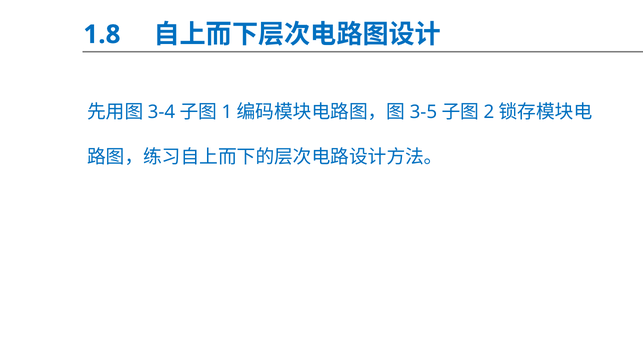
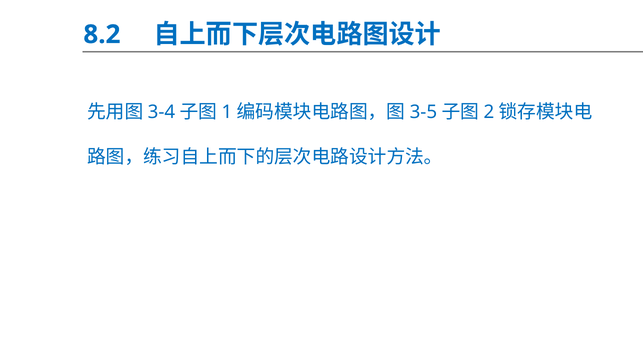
1.8: 1.8 -> 8.2 (102, 34)
